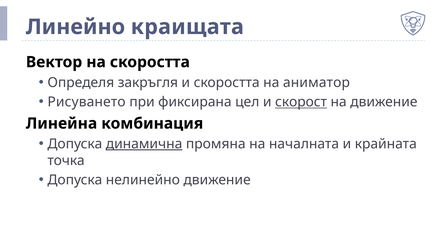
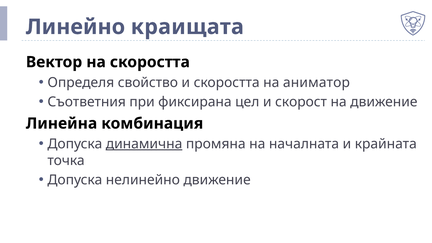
закръгля: закръгля -> свойство (148, 83)
Рисуването: Рисуването -> Съответния (87, 102)
скорост underline: present -> none (301, 102)
